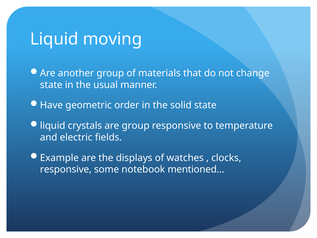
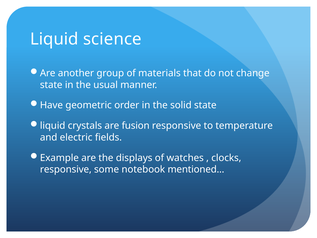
moving: moving -> science (112, 39)
are group: group -> fusion (136, 126)
